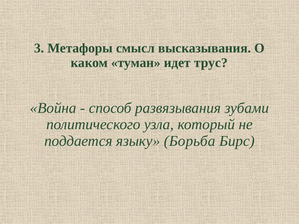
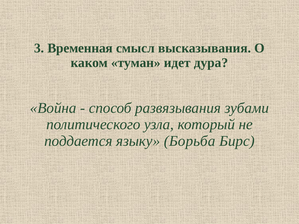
Метафоры: Метафоры -> Временная (80, 48)
трус: трус -> дура (211, 63)
